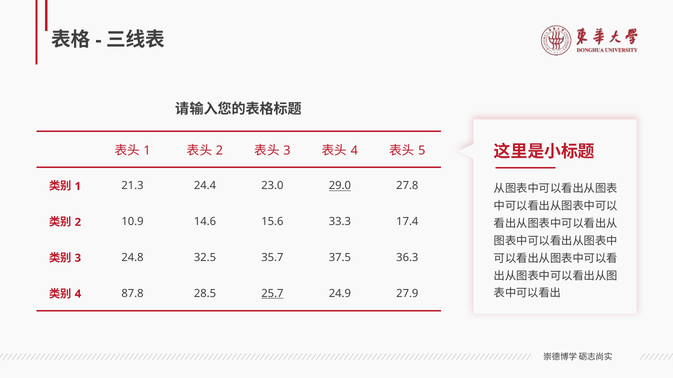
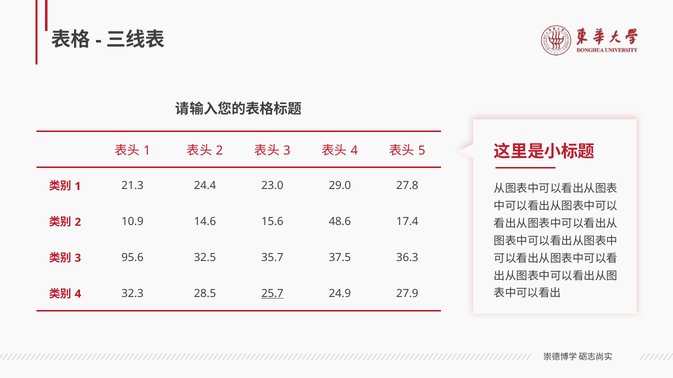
29.0 underline: present -> none (340, 186)
33.3: 33.3 -> 48.6 (340, 222)
24.8: 24.8 -> 95.6 (133, 258)
87.8: 87.8 -> 32.3 (133, 294)
